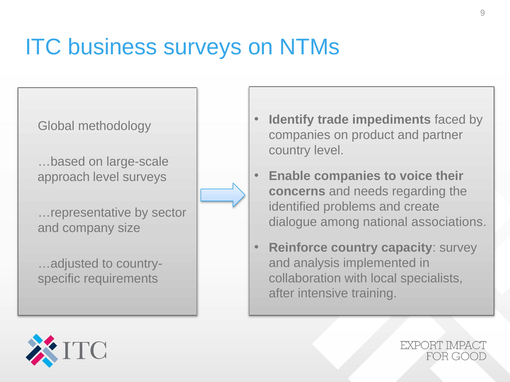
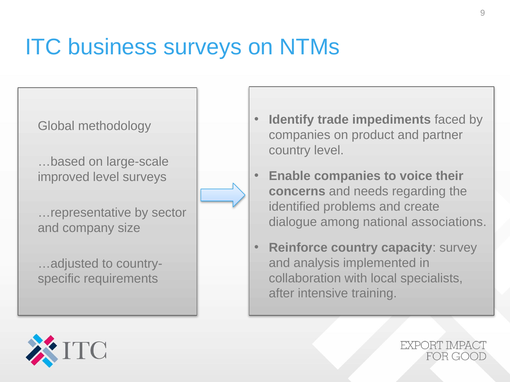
approach: approach -> improved (64, 177)
